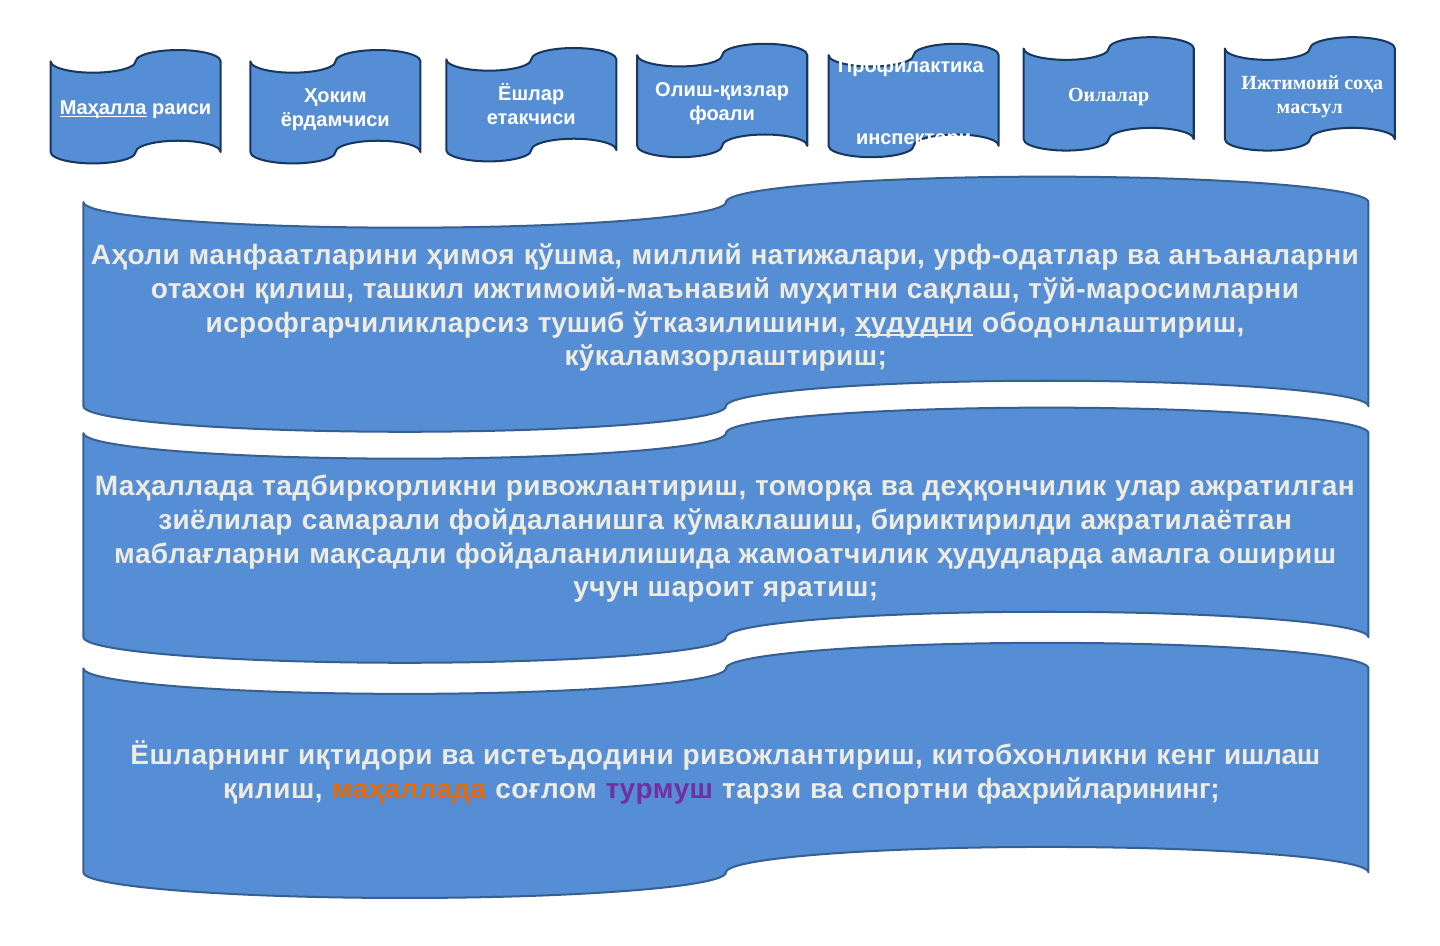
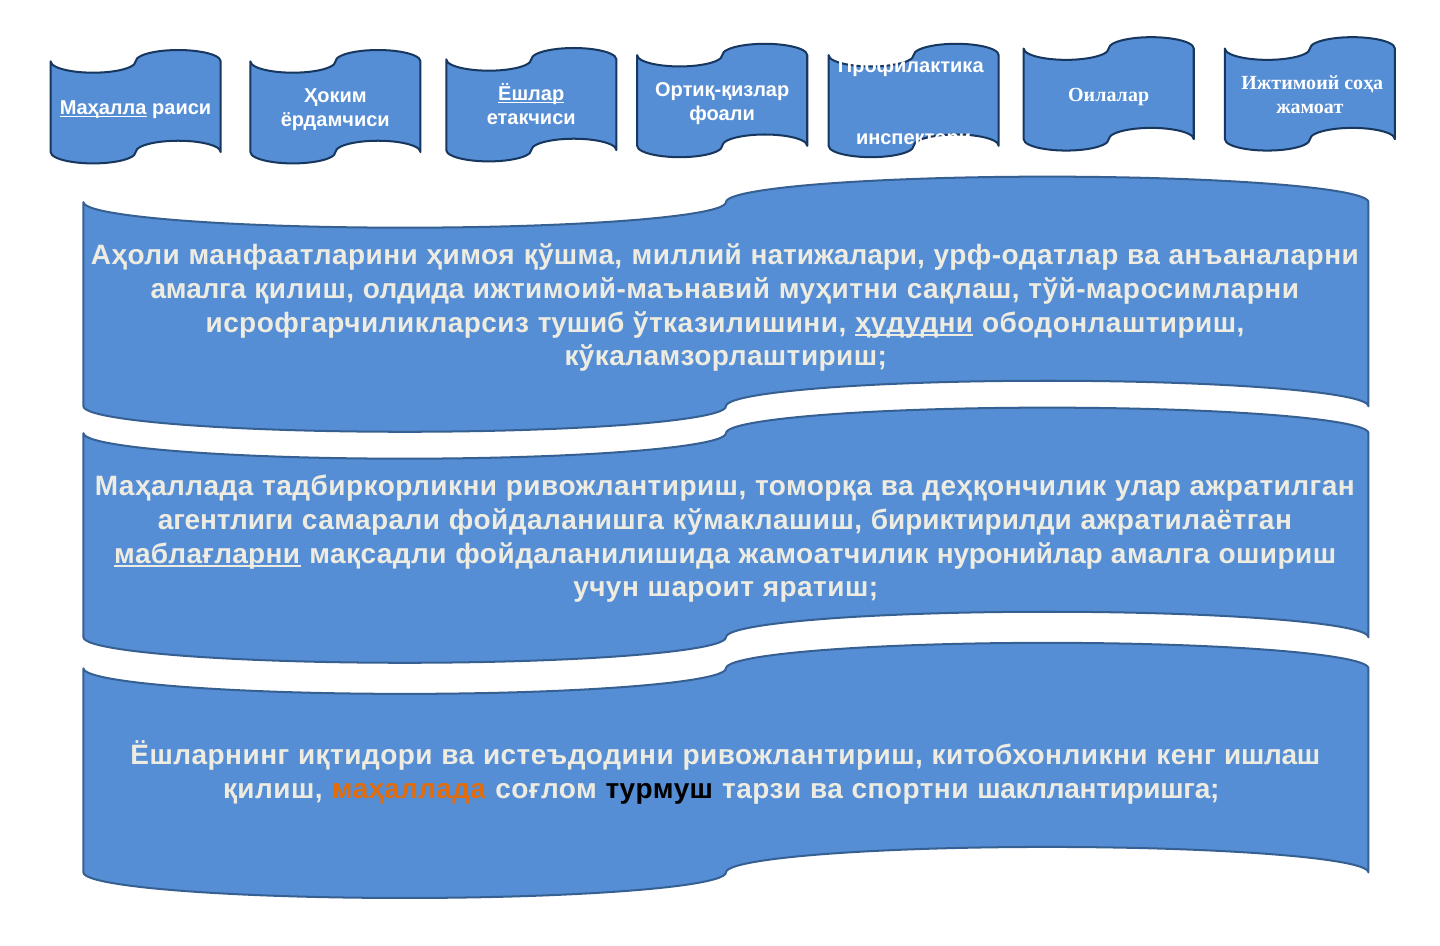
Олиш-қизлар: Олиш-қизлар -> Ортиқ-қизлар (722, 90)
Ёшлар underline: none -> present (531, 94)
масъул: масъул -> жамоат (1310, 107)
отахон: отахон -> амалга (198, 289)
ташкил: ташкил -> олдида (414, 289)
зиёлилар: зиёлилар -> агентлиги (226, 520)
маблағларни underline: none -> present (207, 554)
ҳудудларда: ҳудудларда -> нуронийлар (1020, 554)
турмуш colour: purple -> black (659, 789)
фахрийларининг: фахрийларининг -> шакллантиришга (1098, 789)
